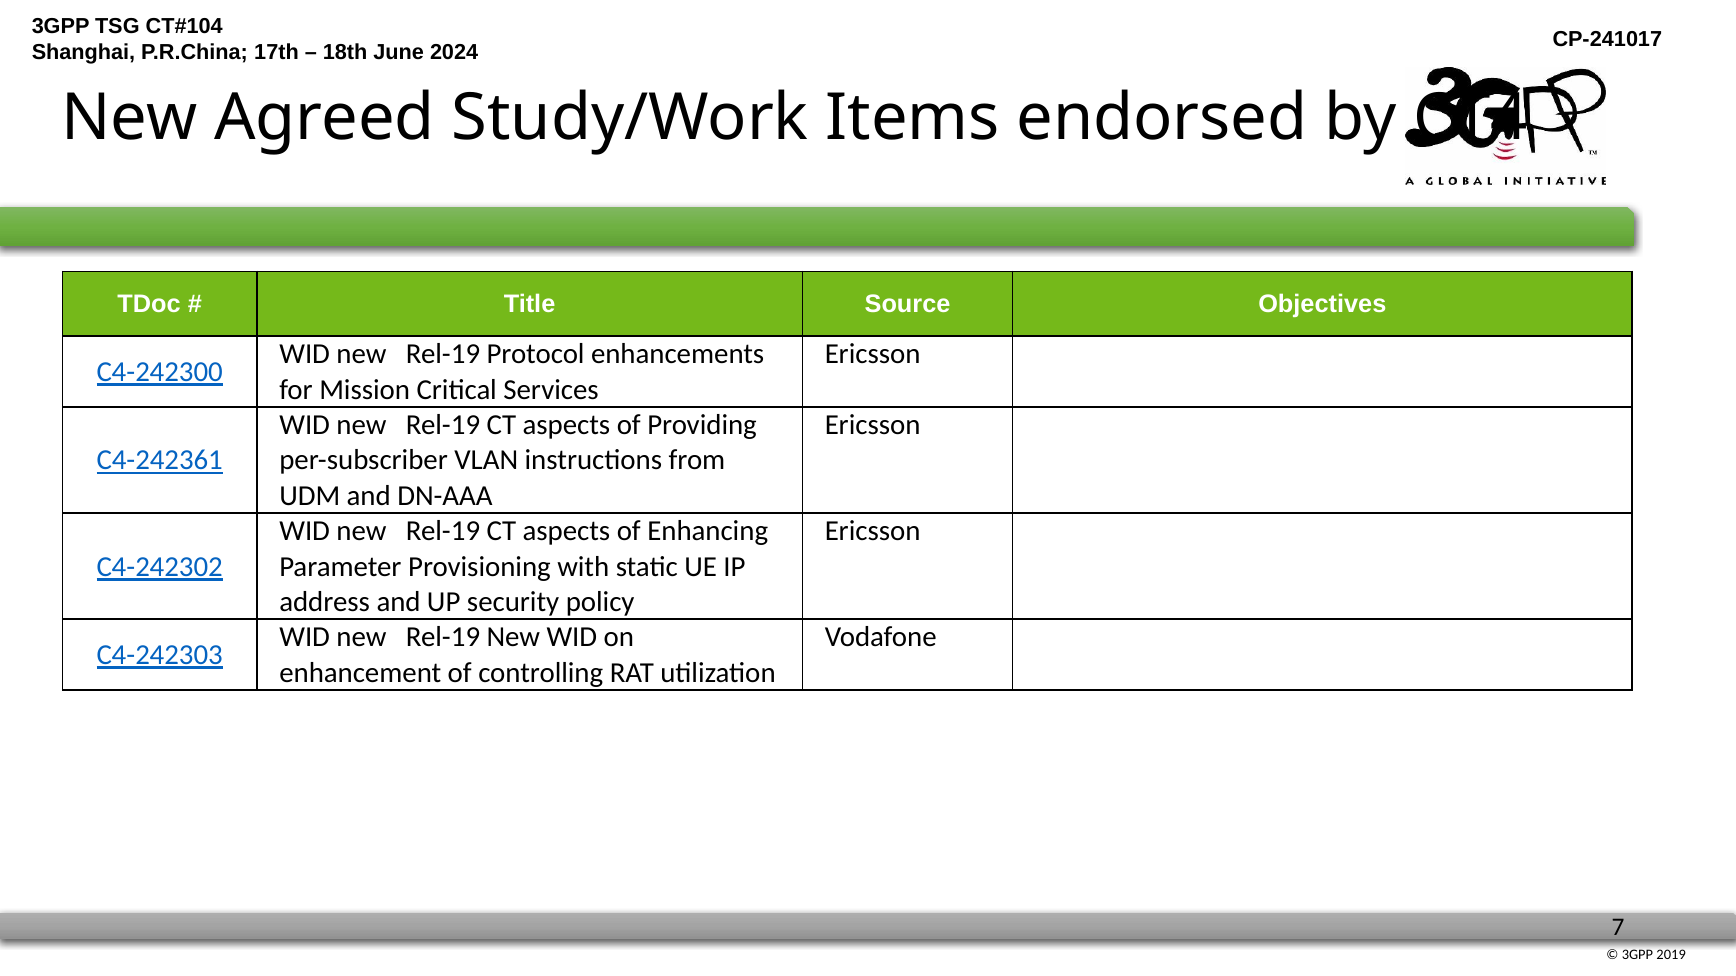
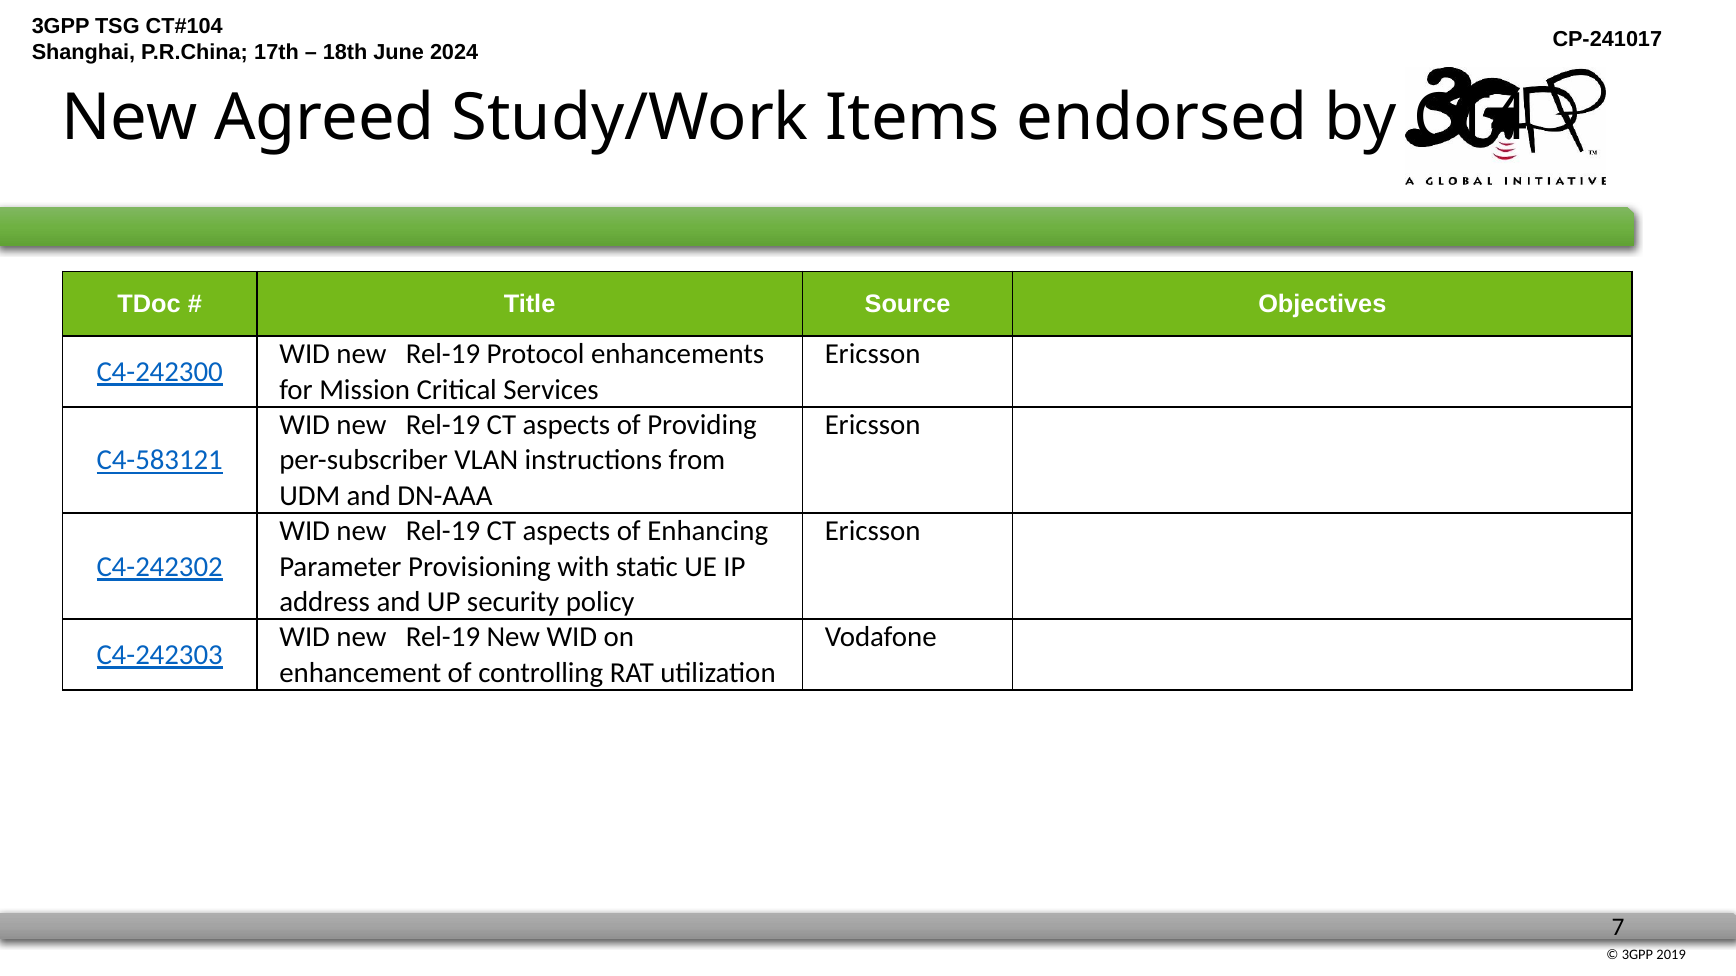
C4-242361: C4-242361 -> C4-583121 (160, 461)
